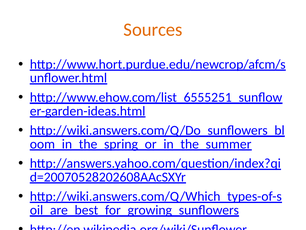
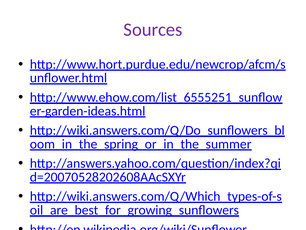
Sources colour: orange -> purple (153, 30)
